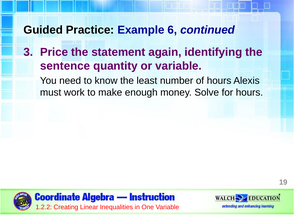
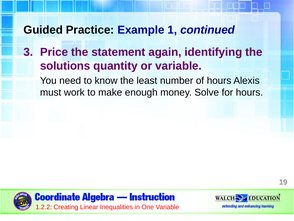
6: 6 -> 1 (172, 30)
sentence: sentence -> solutions (65, 66)
